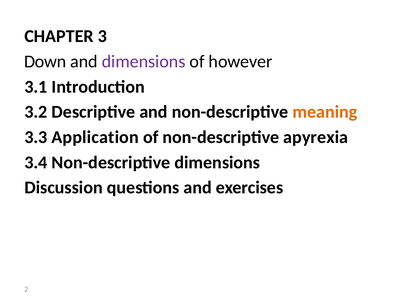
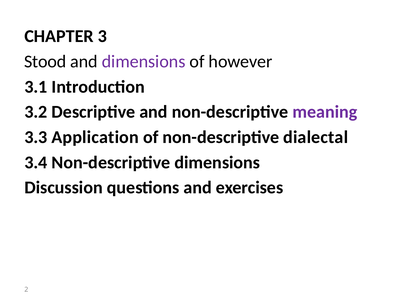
Down: Down -> Stood (45, 62)
meaning colour: orange -> purple (325, 112)
apyrexia: apyrexia -> dialectal (316, 137)
